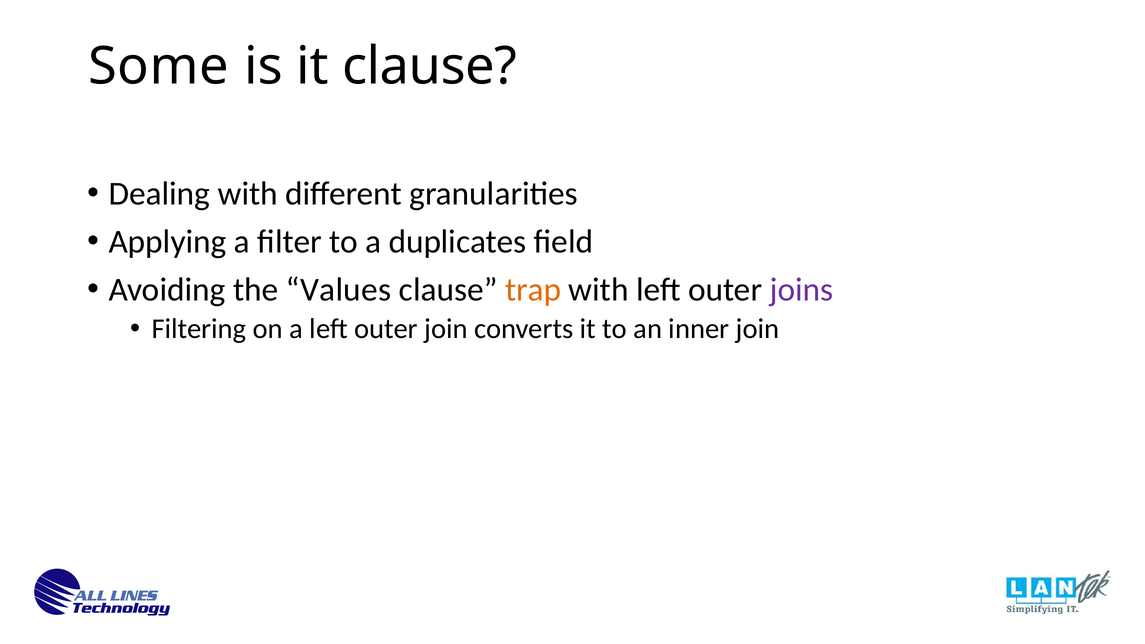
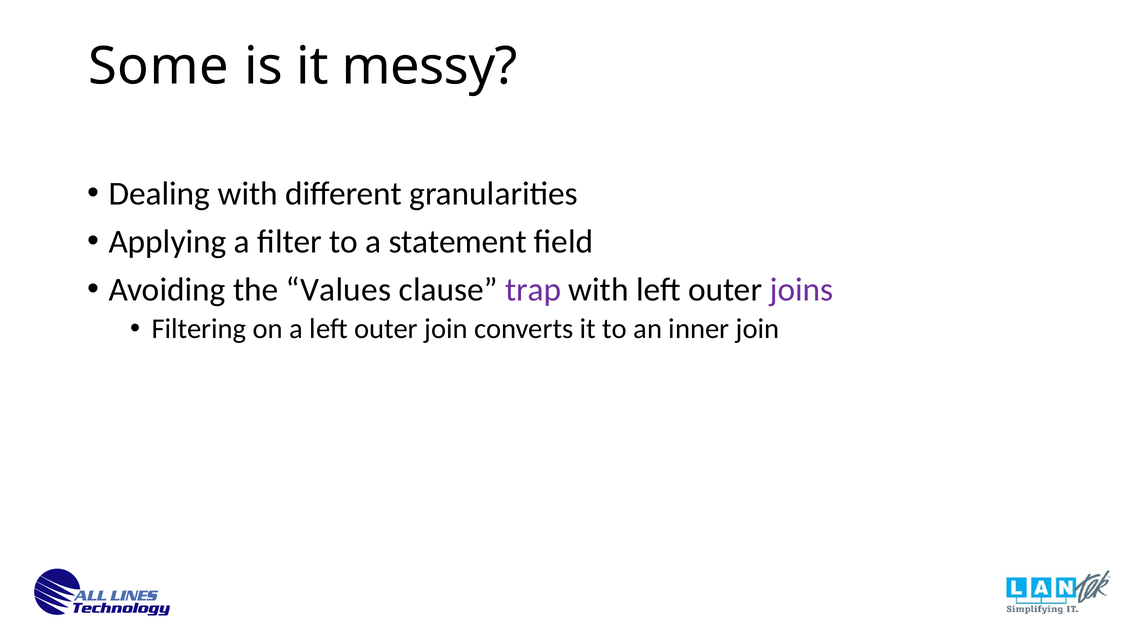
it clause: clause -> messy (430, 67)
duplicates: duplicates -> statement (458, 242)
trap colour: orange -> purple (533, 290)
